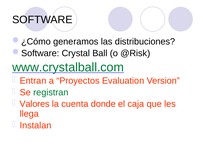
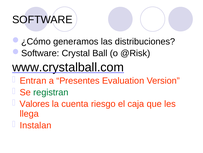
www.crystalball.com colour: green -> black (68, 67)
Proyectos: Proyectos -> Presentes (78, 80)
donde: donde -> riesgo (103, 103)
